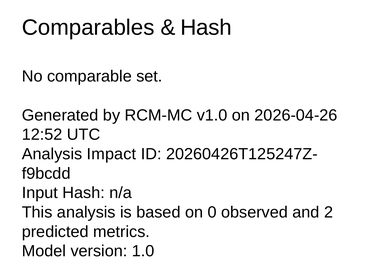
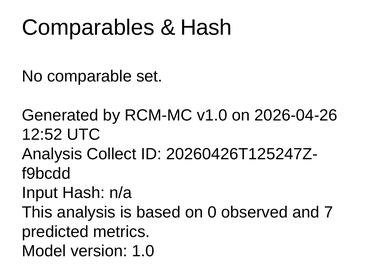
Impact: Impact -> Collect (112, 154)
2: 2 -> 7 (329, 213)
